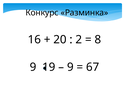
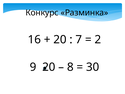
2: 2 -> 7 (79, 39)
8: 8 -> 2 (98, 39)
9 19: 19 -> 20 (49, 67)
9: 9 -> 8 (70, 67)
67: 67 -> 30 (93, 67)
